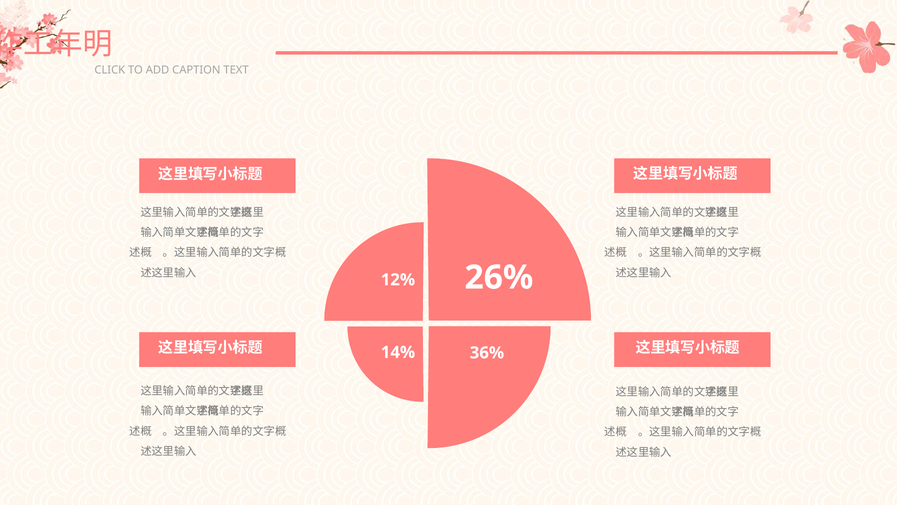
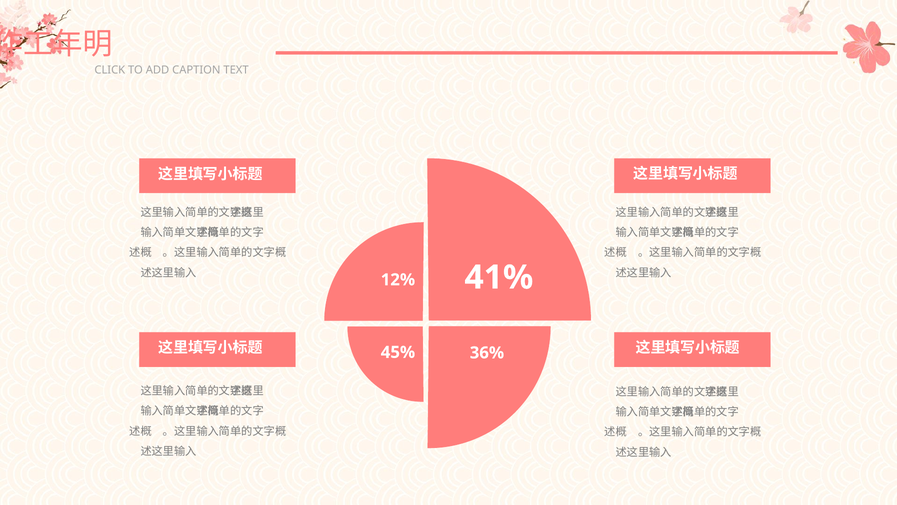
26%: 26% -> 41% (499, 277)
14%: 14% -> 45% (398, 352)
